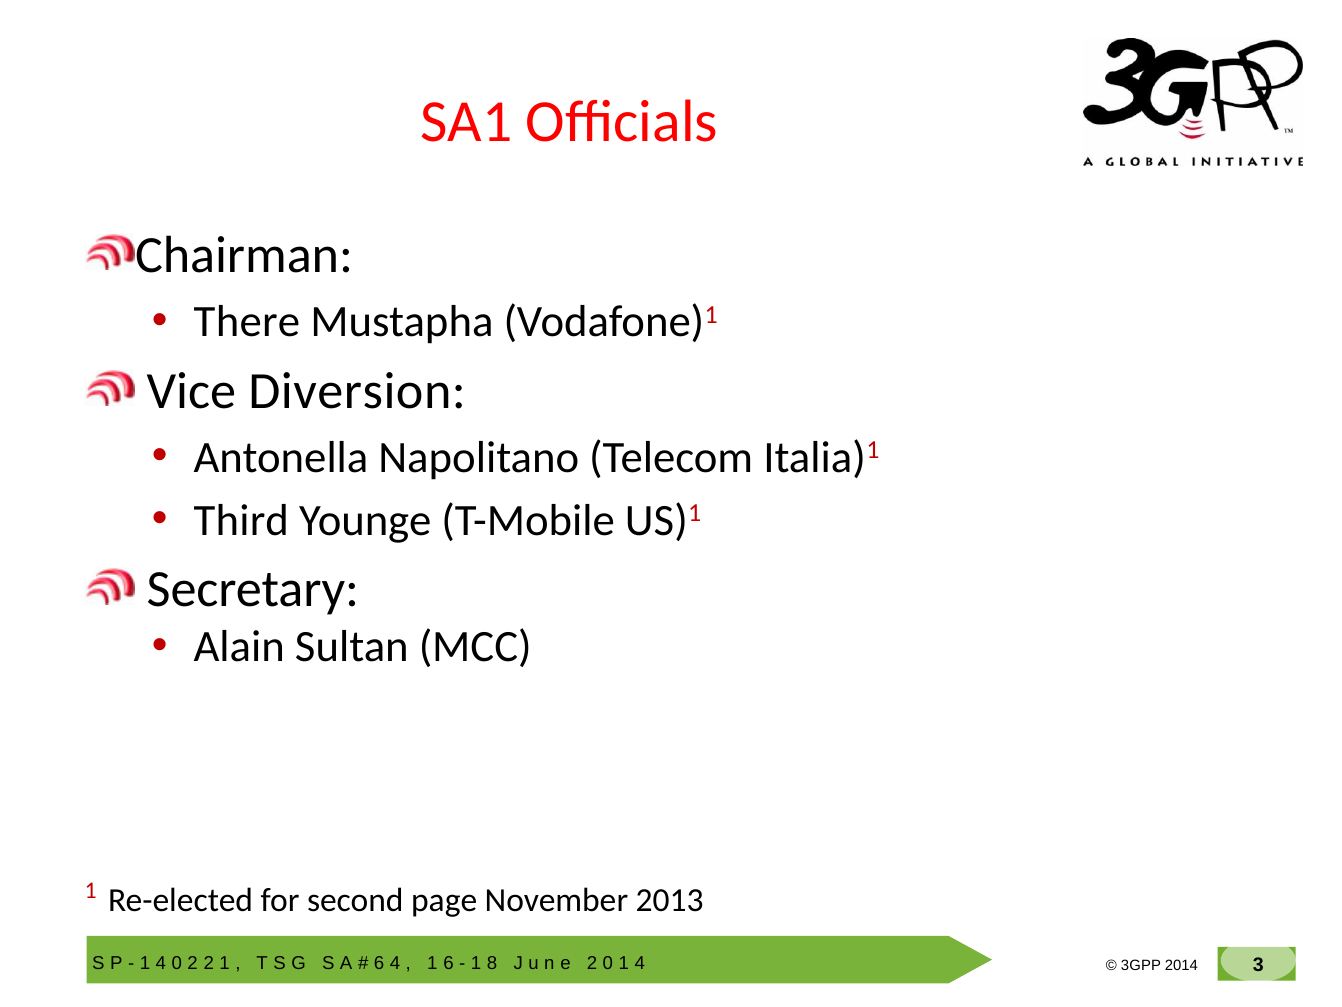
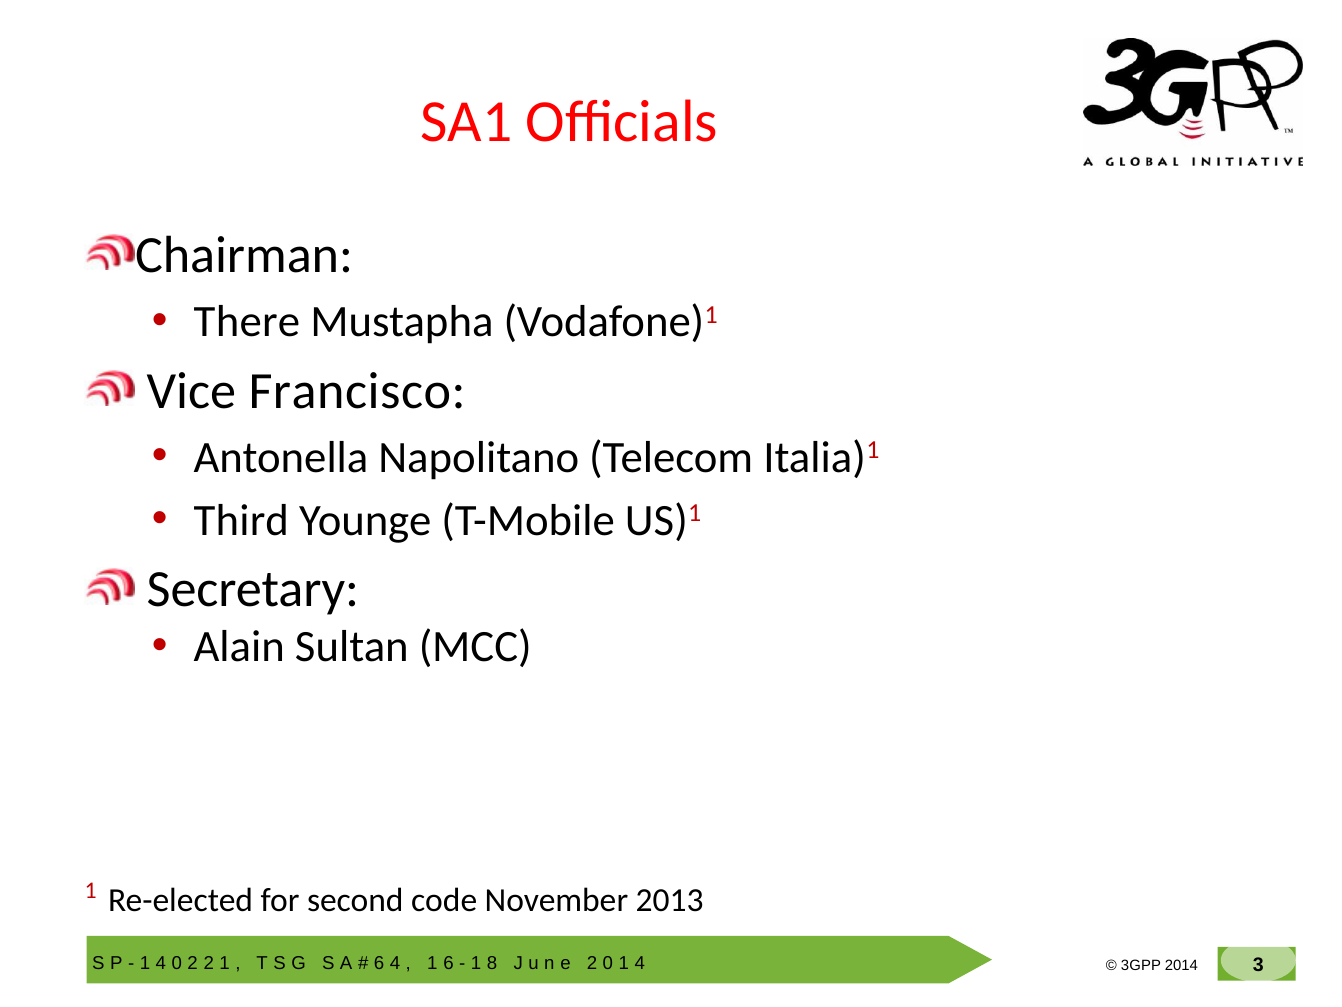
Diversion: Diversion -> Francisco (357, 391)
page: page -> code (444, 900)
